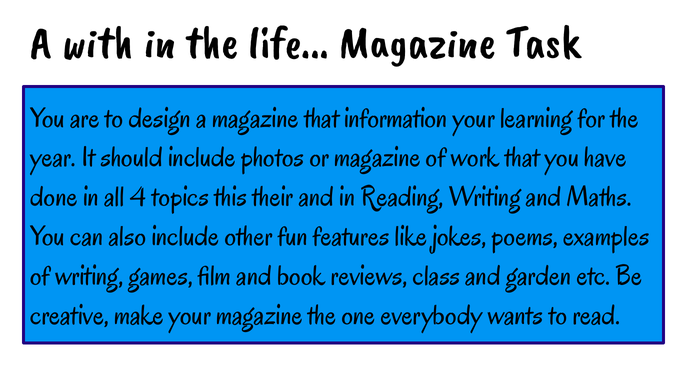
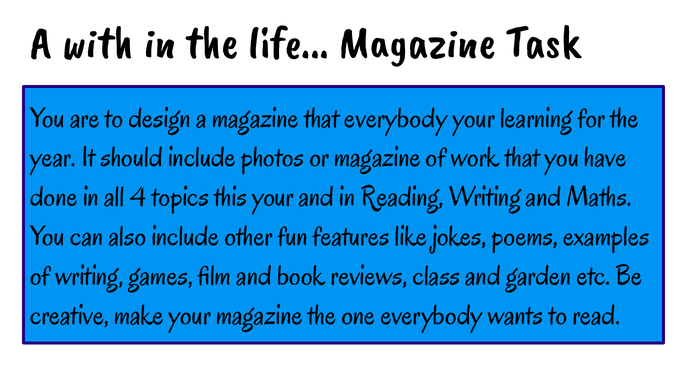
that information: information -> everybody (396, 118)
this their: their -> your (273, 197)
